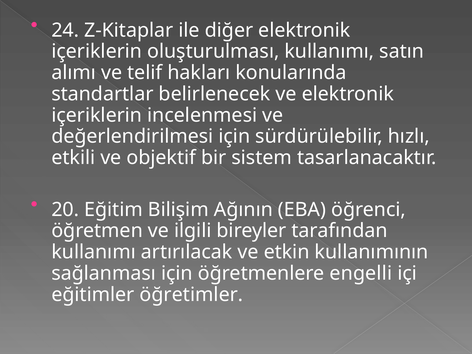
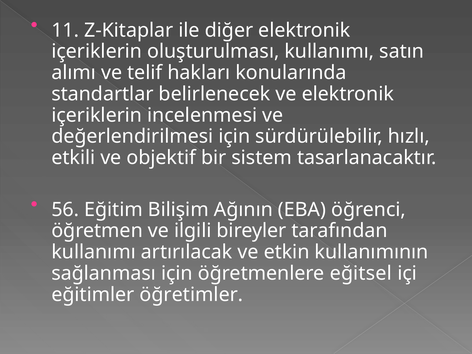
24: 24 -> 11 (65, 30)
20: 20 -> 56 (65, 210)
engelli: engelli -> eğitsel (361, 273)
